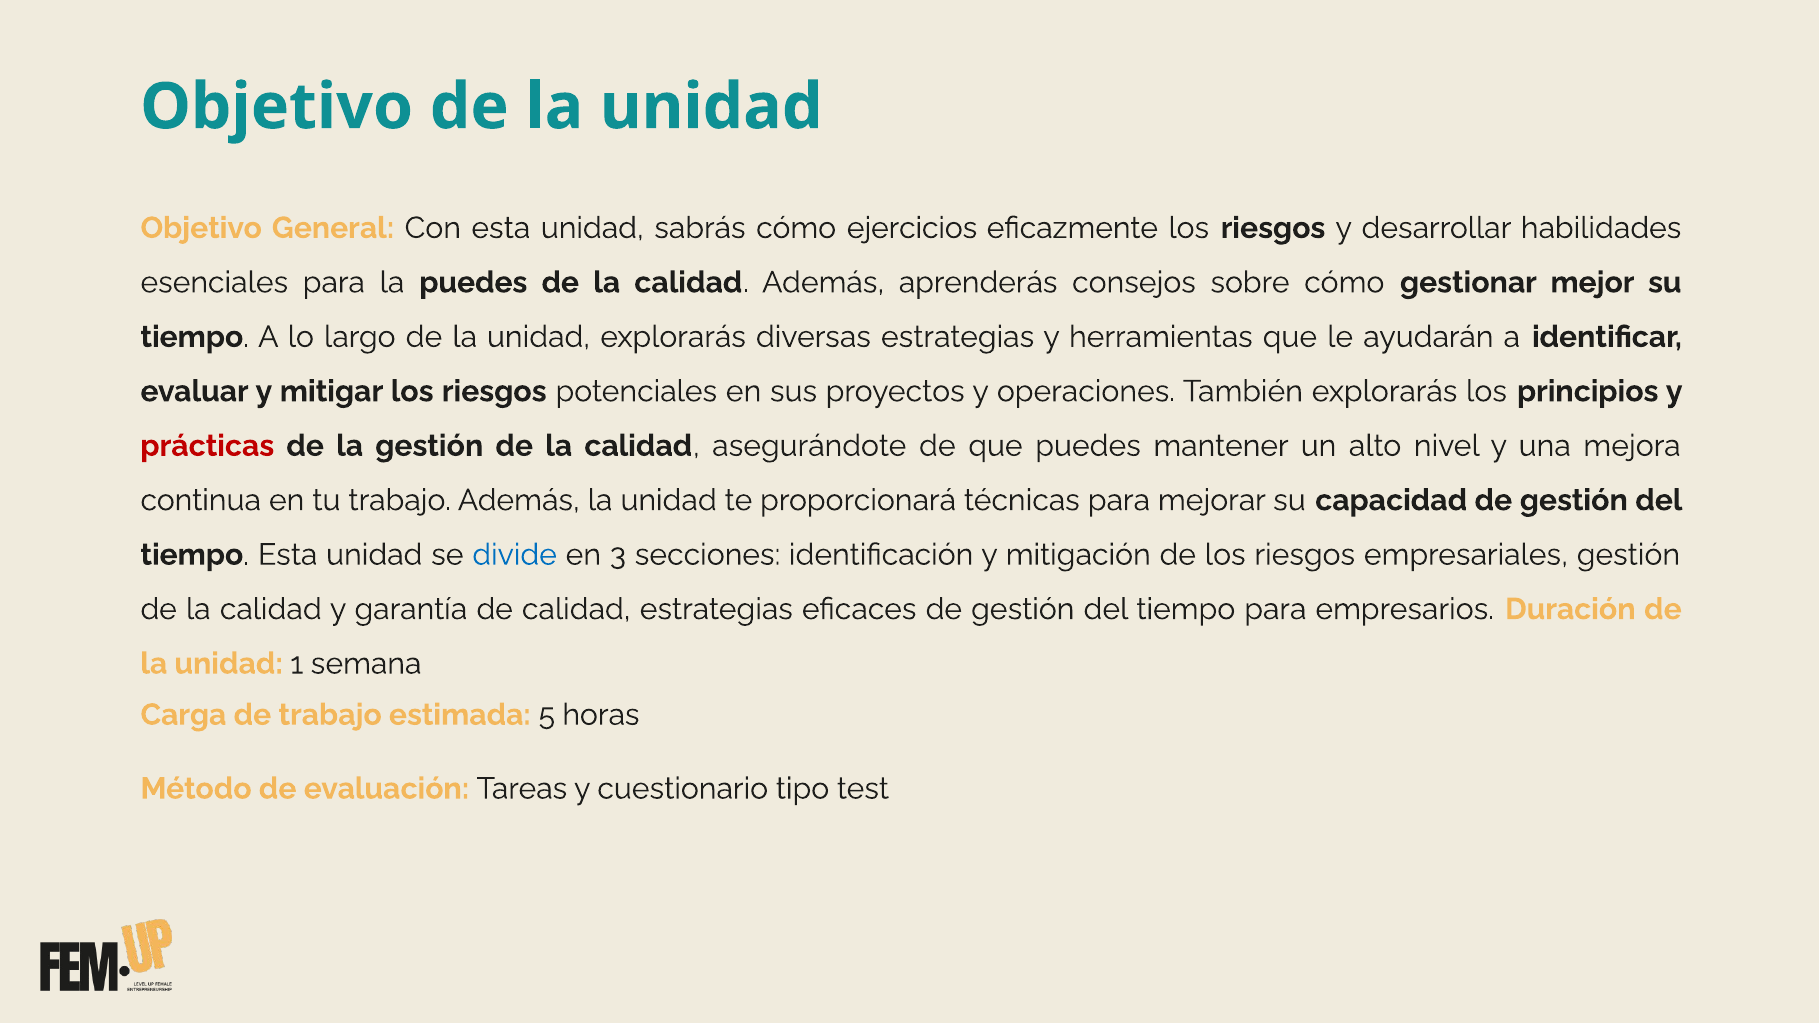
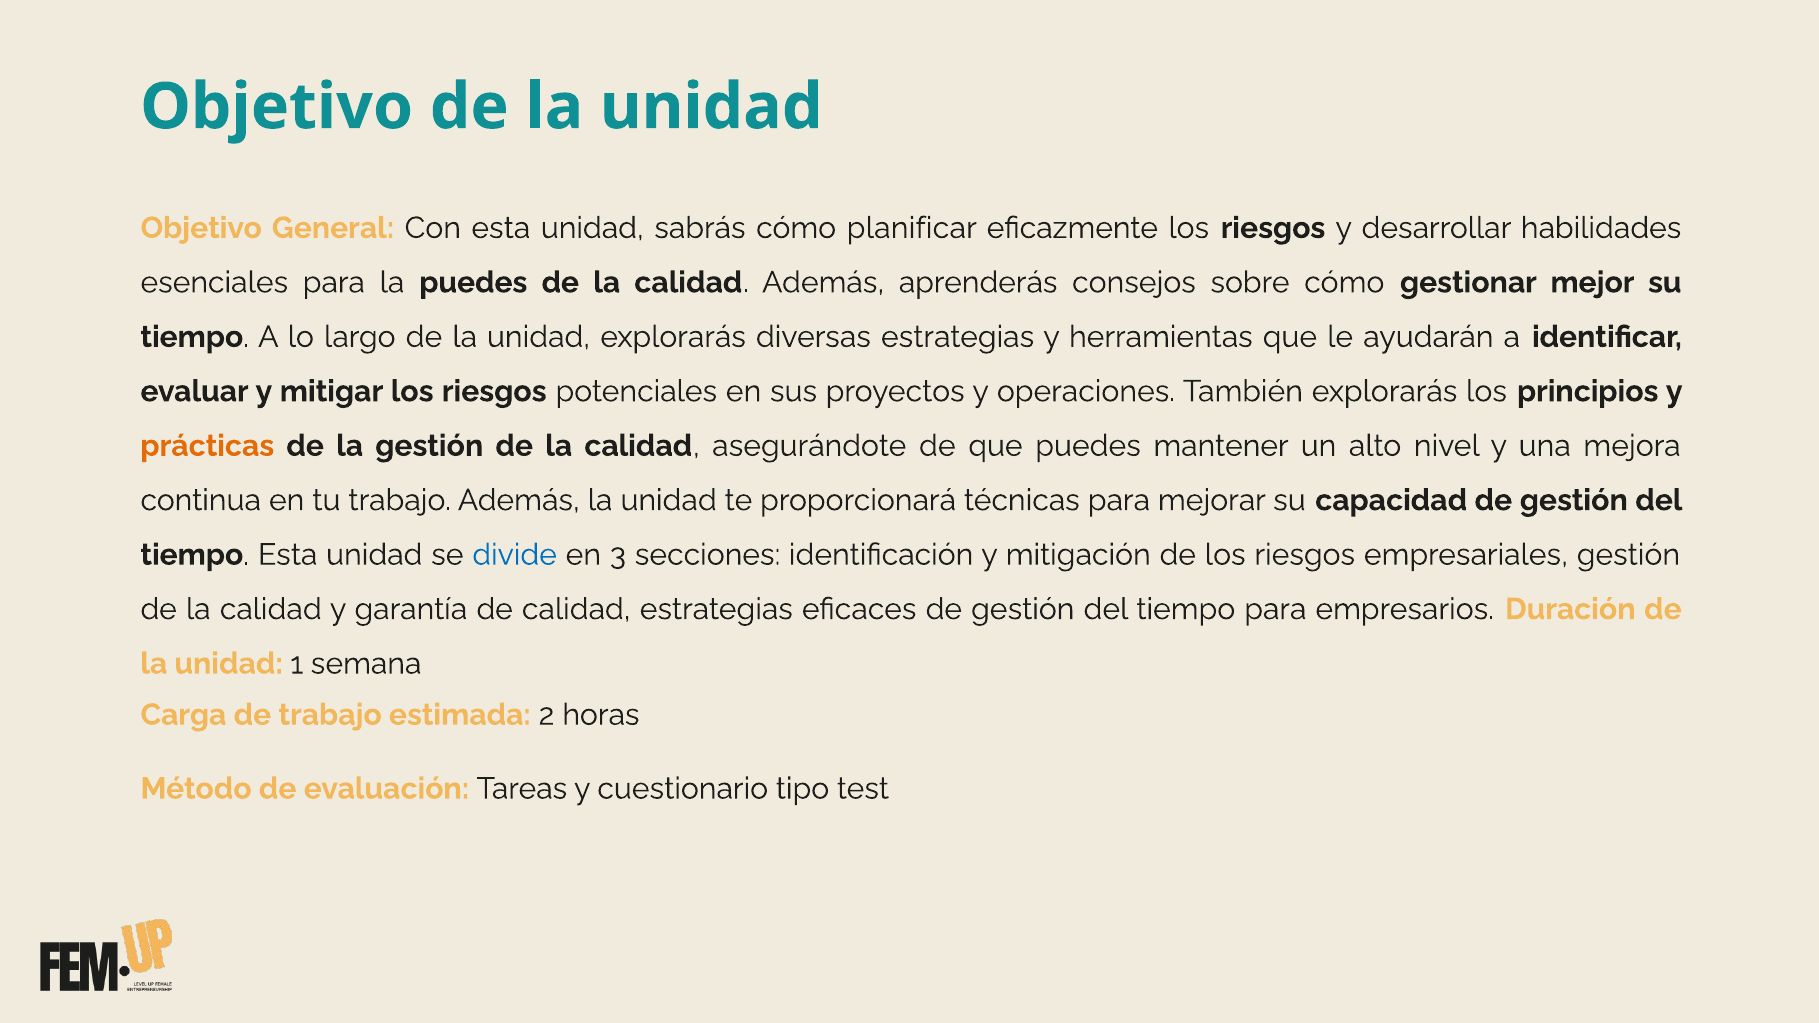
ejercicios: ejercicios -> planificar (912, 228)
prácticas colour: red -> orange (207, 446)
5: 5 -> 2 (547, 715)
